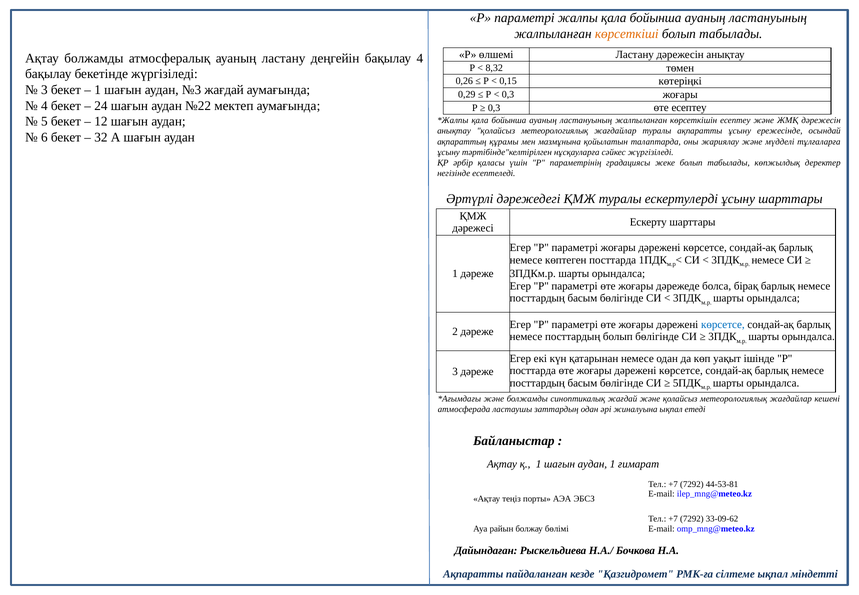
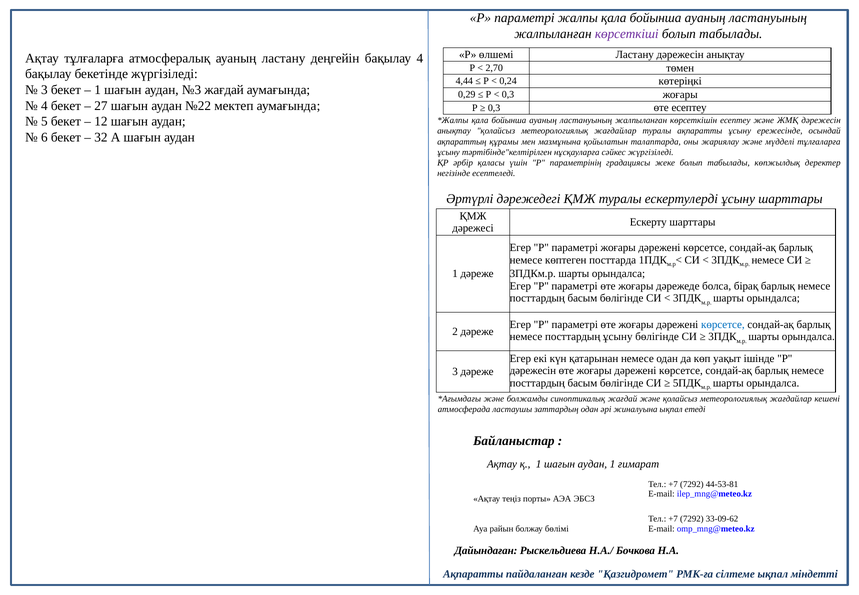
көрсеткіші colour: orange -> purple (627, 34)
Ақтау болжамды: болжамды -> тұлғаларға (94, 58)
8,32: 8,32 -> 2,70 (494, 68)
0,26: 0,26 -> 4,44 (464, 81)
0,15: 0,15 -> 0,24 (508, 81)
24: 24 -> 27 (101, 106)
посттардың болып: болып -> ұсыну (618, 337)
посттарда: посттарда -> дәрежесін (533, 371)
